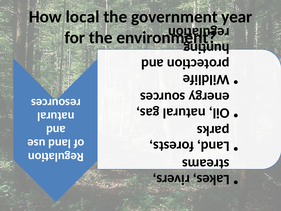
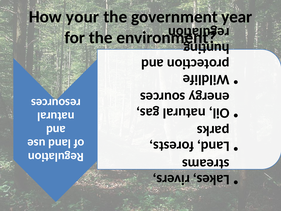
local: local -> your (83, 17)
